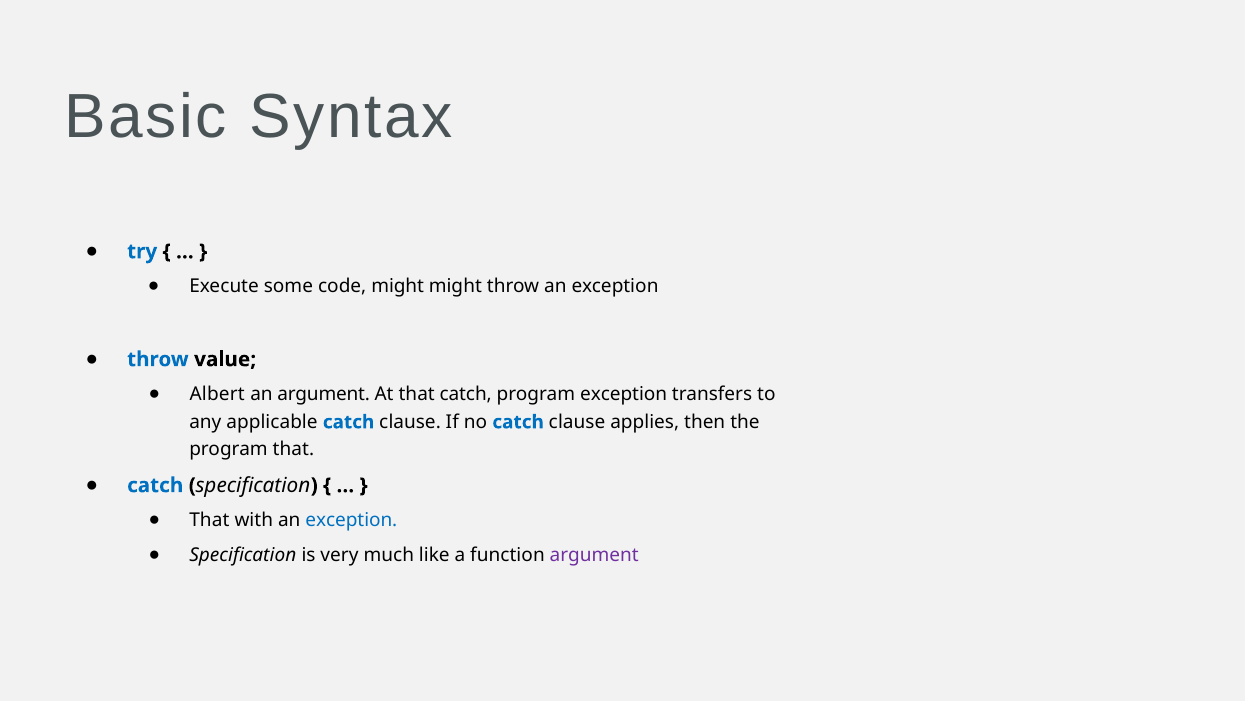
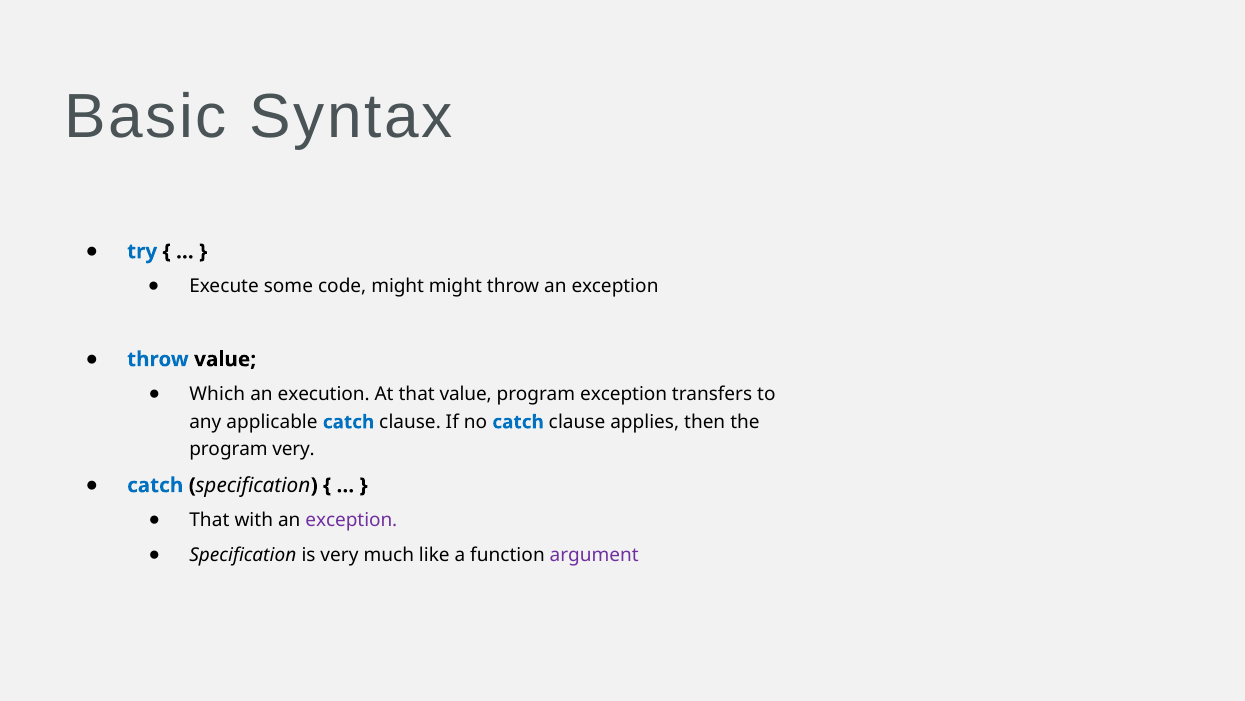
Albert: Albert -> Which (217, 394)
an argument: argument -> execution (324, 394)
that catch: catch -> value (466, 394)
program that: that -> very (294, 449)
exception colour: blue -> purple (351, 520)
